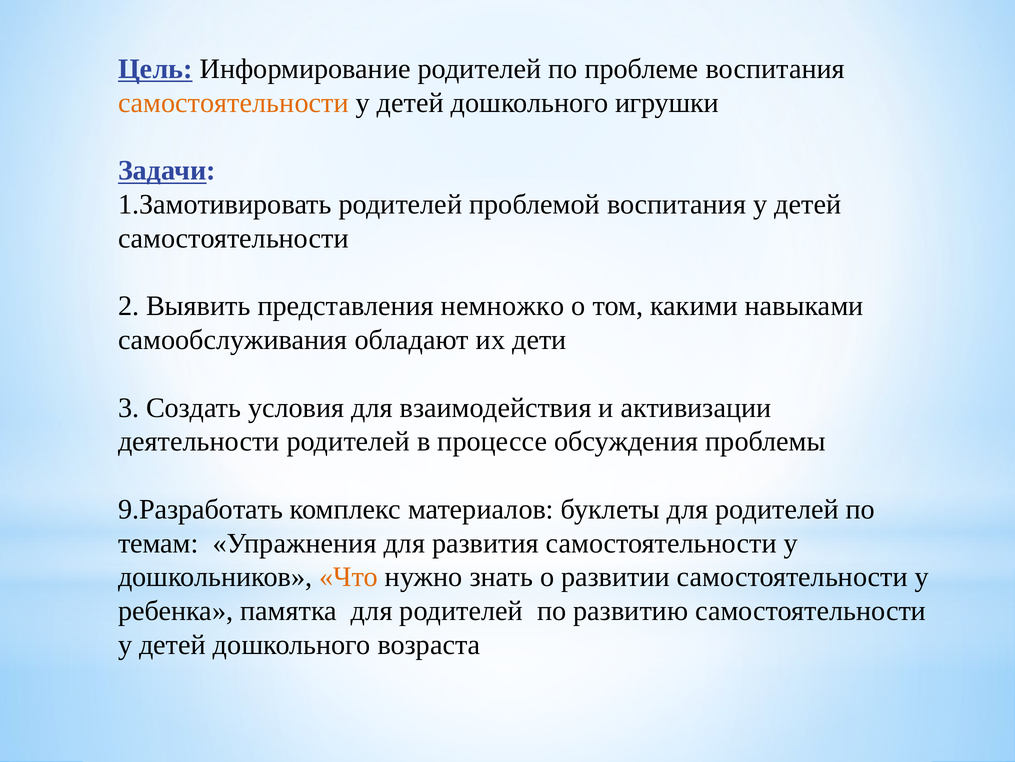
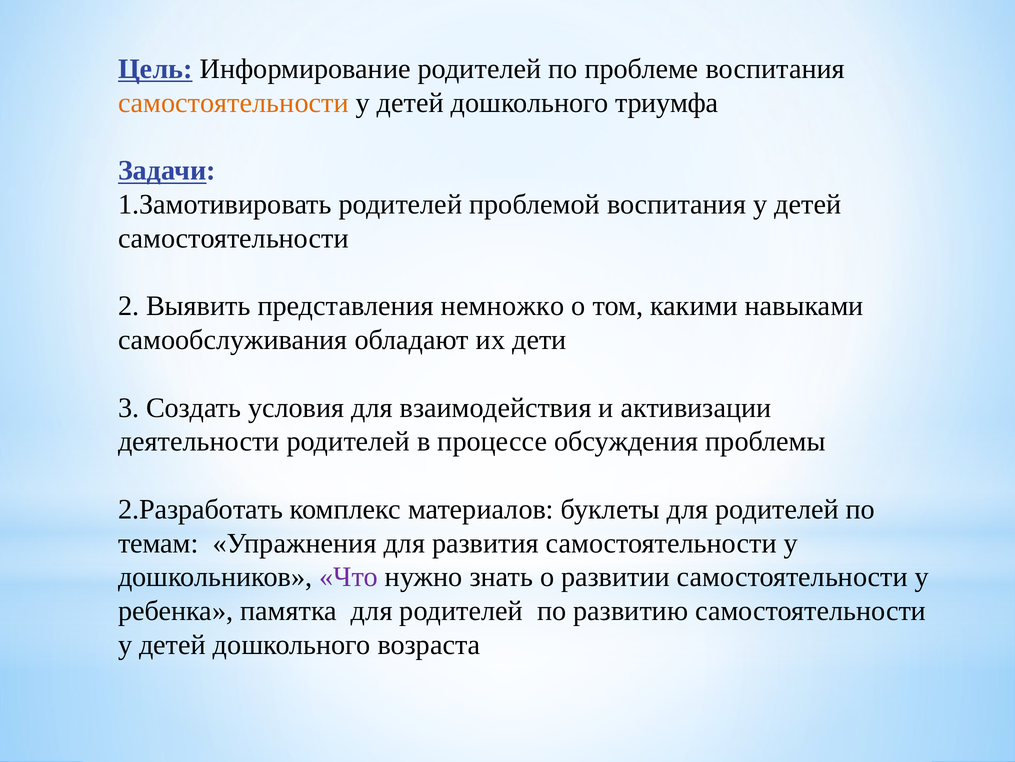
игрушки: игрушки -> триумфа (667, 103)
9.Разработать: 9.Разработать -> 2.Разработать (200, 509)
Что colour: orange -> purple (349, 577)
